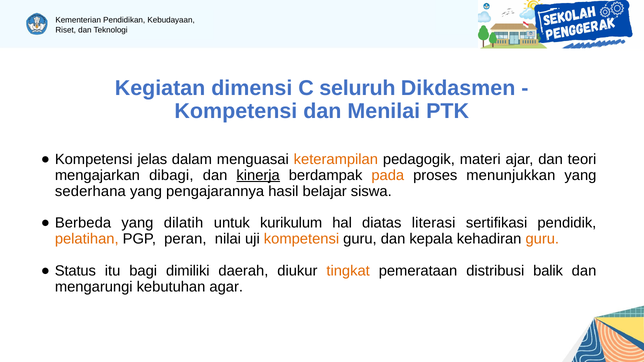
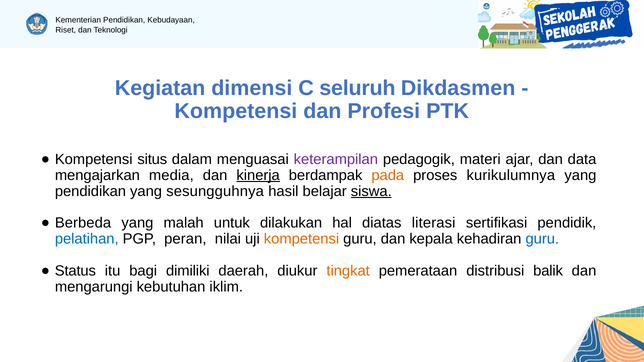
Menilai: Menilai -> Profesi (384, 111)
jelas: jelas -> situs (152, 159)
keterampilan colour: orange -> purple (336, 159)
teori: teori -> data (582, 159)
dibagi: dibagi -> media (171, 175)
menunjukkan: menunjukkan -> kurikulumnya (511, 175)
sederhana: sederhana -> pendidikan (90, 191)
pengajarannya: pengajarannya -> sesungguhnya (215, 191)
siswa underline: none -> present (371, 191)
dilatih: dilatih -> malah (184, 223)
kurikulum: kurikulum -> dilakukan (291, 223)
pelatihan colour: orange -> blue (87, 239)
guru colour: orange -> blue (542, 239)
agar: agar -> iklim (226, 287)
